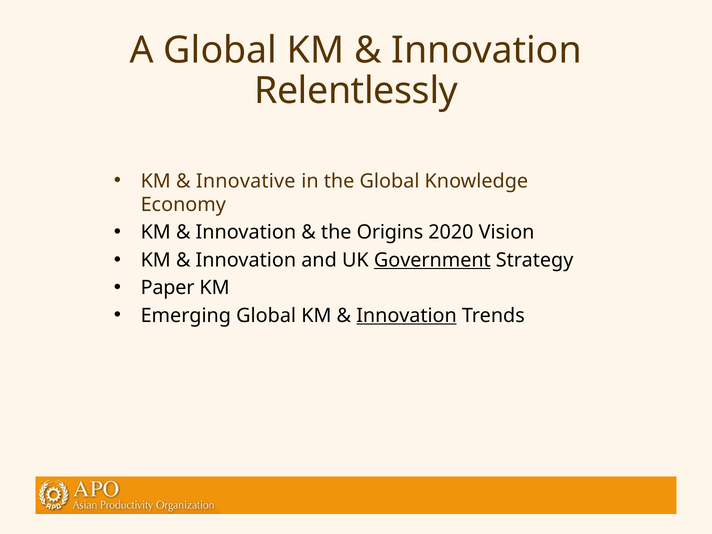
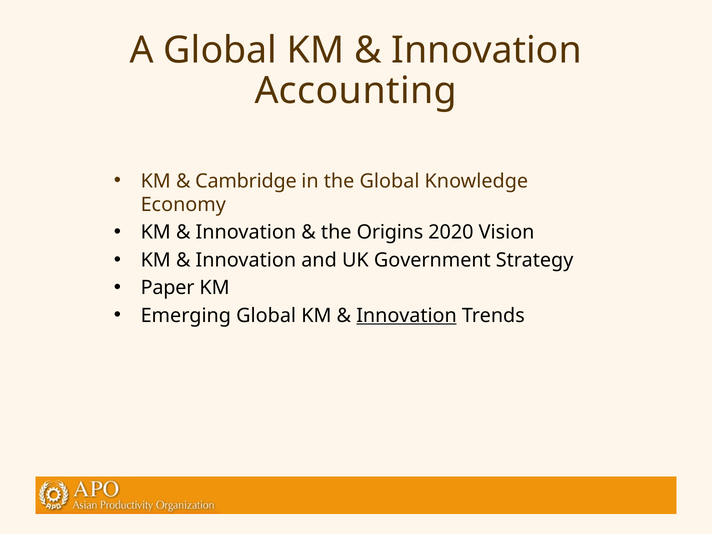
Relentlessly: Relentlessly -> Accounting (356, 91)
Innovative: Innovative -> Cambridge (246, 181)
Government underline: present -> none (432, 260)
